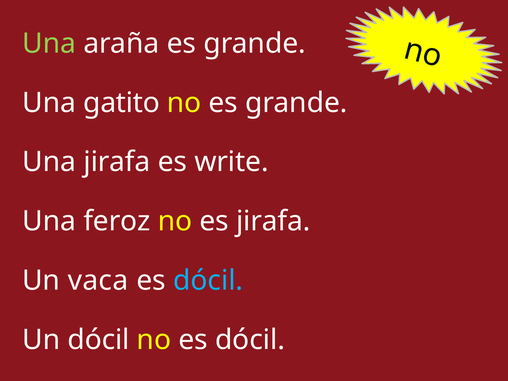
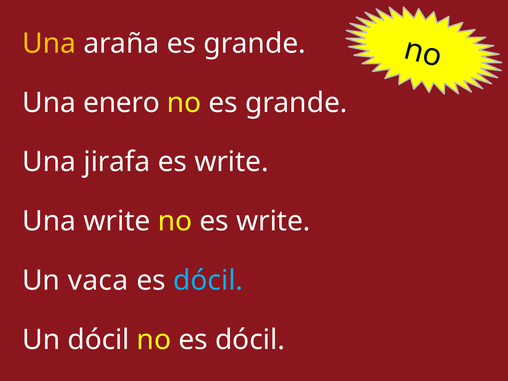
Una colour: light green -> yellow (49, 43)
gatito: gatito -> enero (122, 103)
Una feroz: feroz -> write (117, 221)
no es jirafa: jirafa -> write (273, 221)
